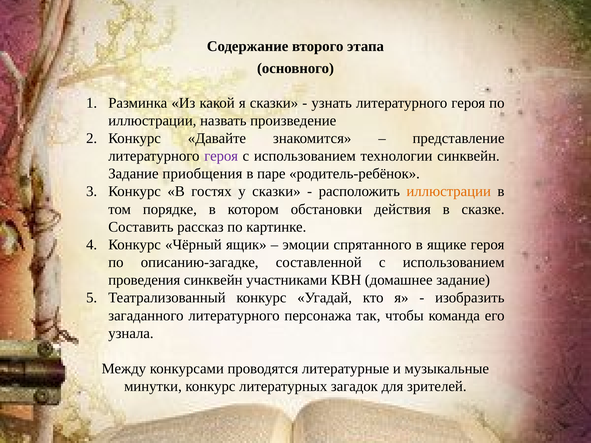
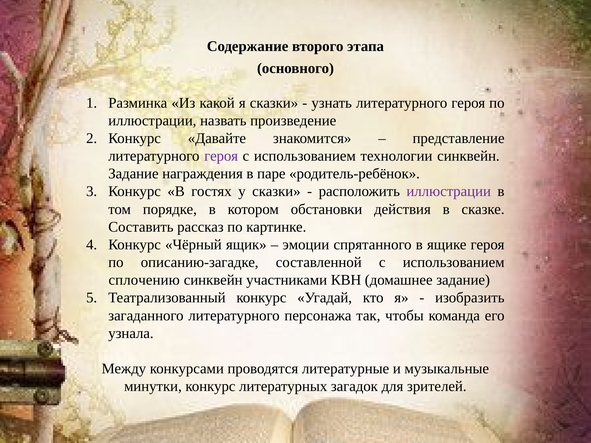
приобщения: приобщения -> награждения (203, 174)
иллюстрации colour: orange -> purple (449, 192)
проведения: проведения -> сплочению (144, 280)
